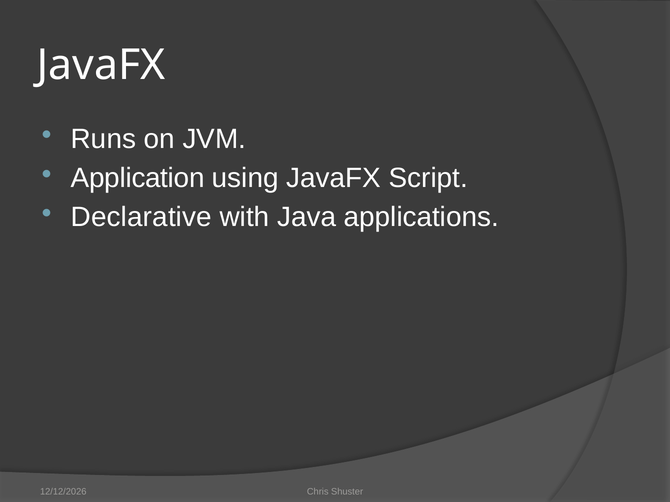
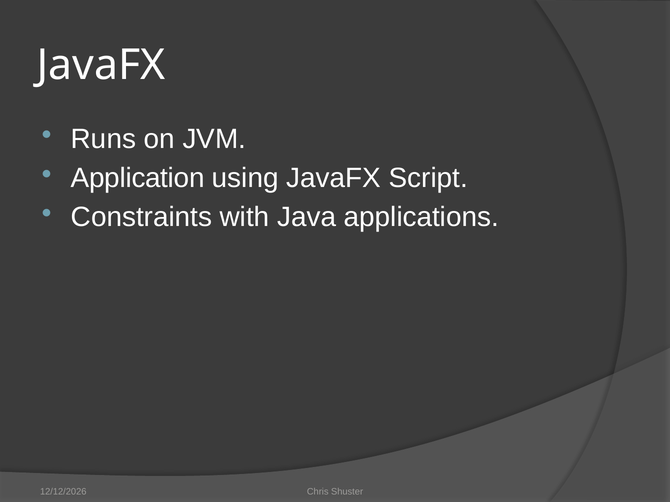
Declarative: Declarative -> Constraints (141, 217)
